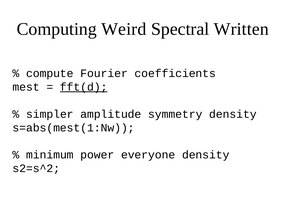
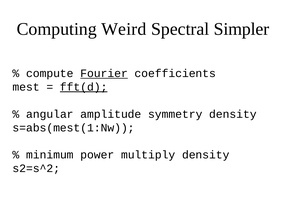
Written: Written -> Simpler (241, 29)
Fourier underline: none -> present (104, 73)
simpler: simpler -> angular (50, 114)
everyone: everyone -> multiply (148, 155)
